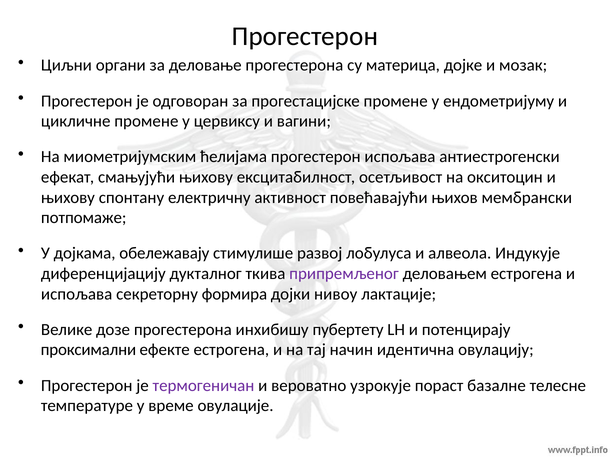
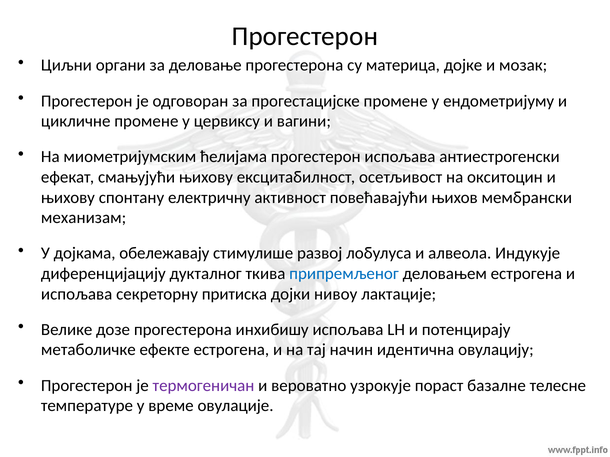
потпомаже: потпомаже -> механизам (84, 218)
припремљеног colour: purple -> blue (344, 274)
формира: формира -> притиска (234, 294)
инхибишу пубертету: пубертету -> испољава (348, 330)
проксимални: проксимални -> метаболичке (88, 350)
